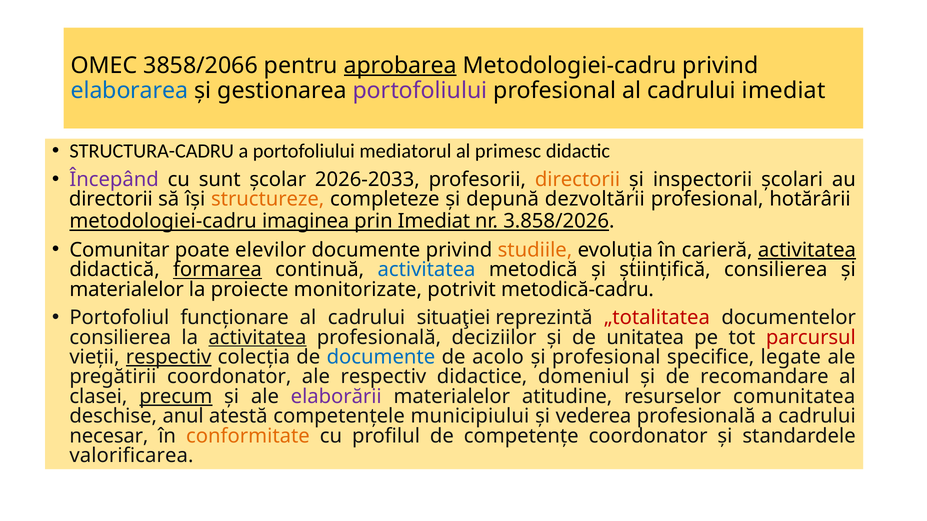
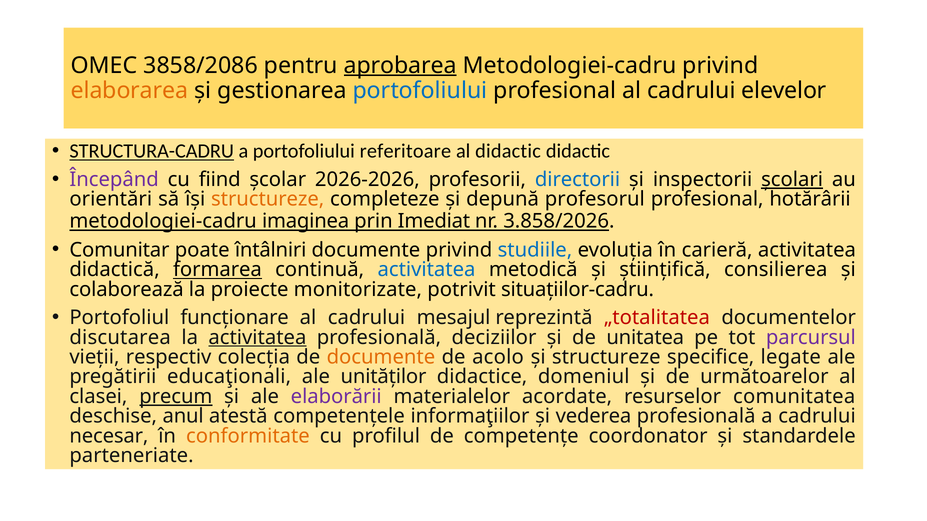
3858/2066: 3858/2066 -> 3858/2086 (201, 65)
elaborarea colour: blue -> orange (129, 91)
portofoliului colour: purple -> blue (420, 91)
cadrului imediat: imediat -> elevelor (784, 91)
STRUCTURA-CADRU underline: none -> present (152, 151)
mediatorul: mediatorul -> referitoare (405, 151)
al primesc: primesc -> didactic (508, 151)
sunt: sunt -> fiind (220, 180)
2026-2033: 2026-2033 -> 2026-2026 (367, 180)
directorii colour: orange -> blue (578, 180)
școlari underline: none -> present (792, 180)
directorii: directorii -> orientări (111, 199)
dezvoltării: dezvoltării -> profesorul (595, 199)
elevilor: elevilor -> întâlniri (271, 250)
studiile colour: orange -> blue (535, 250)
activitatea underline: present -> none (807, 250)
materialelor: materialelor -> colaborează (127, 290)
metodică-cadru: metodică-cadru -> situațiilor-cadru (578, 290)
situaţiei: situaţiei -> mesajul (454, 318)
consilierea: consilierea -> discutarea (120, 338)
parcursul colour: red -> purple (811, 338)
respectiv underline: present -> none (169, 357)
documente colour: blue -> orange (381, 357)
și profesional: profesional -> structureze (606, 357)
pregătirii coordonator: coordonator -> educaţionali (229, 377)
ale respectiv: respectiv -> unităților (383, 377)
recomandare: recomandare -> următoarelor (764, 377)
atitudine: atitudine -> acordate (567, 397)
municipiului: municipiului -> informaţiilor (470, 417)
valorificarea: valorificarea -> parteneriate (132, 456)
